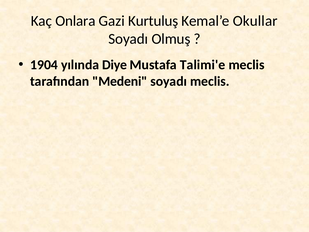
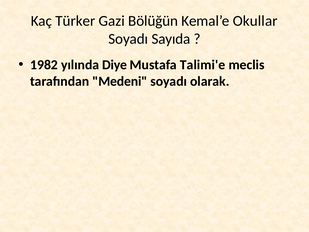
Onlara: Onlara -> Türker (75, 21)
Kurtuluş: Kurtuluş -> Bölüğün (153, 21)
Olmuş: Olmuş -> Sayıda (171, 39)
1904: 1904 -> 1982 (44, 65)
soyadı meclis: meclis -> olarak (210, 81)
